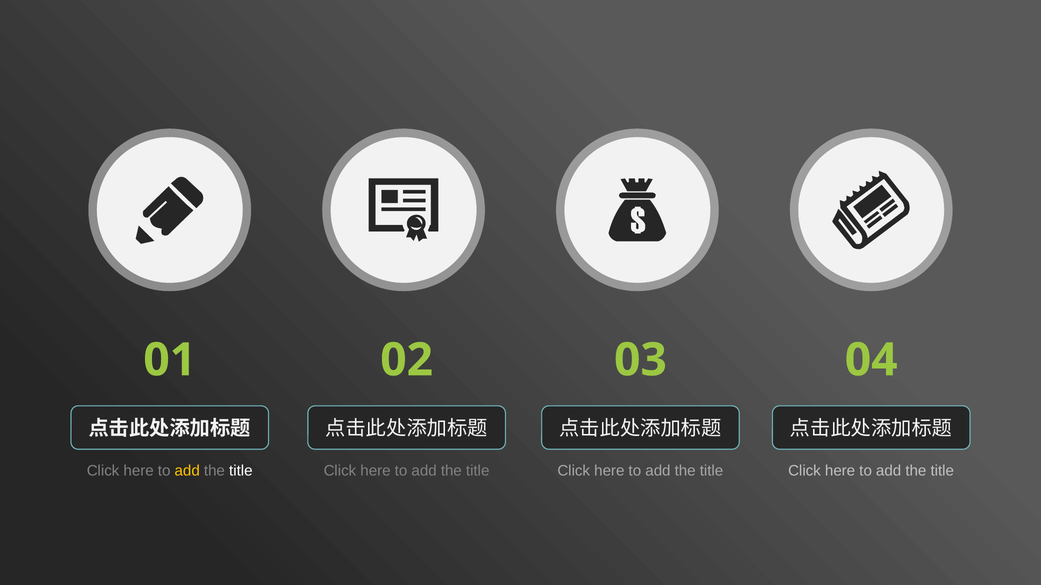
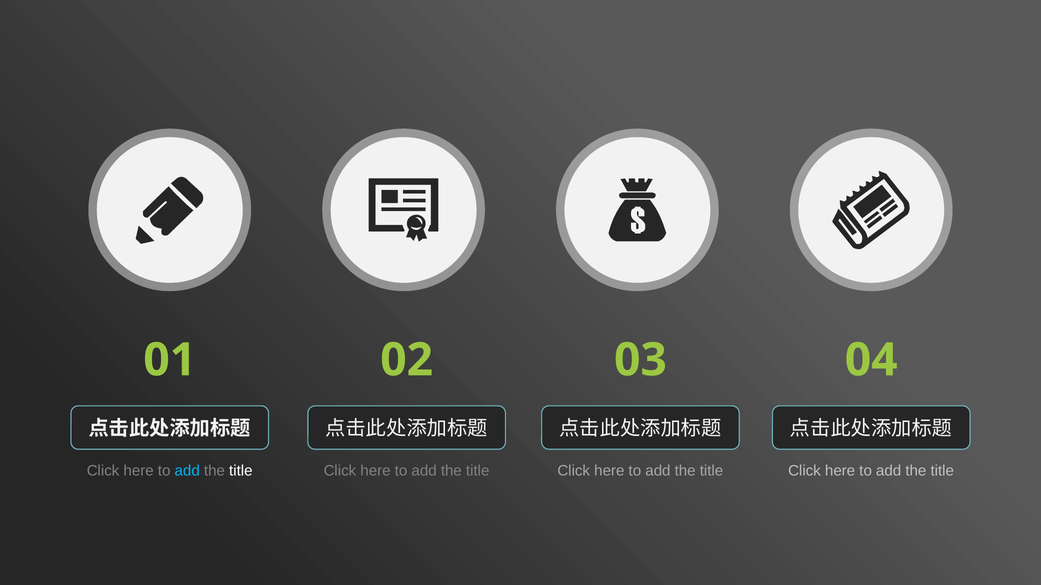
add colour: yellow -> light blue (187, 471)
